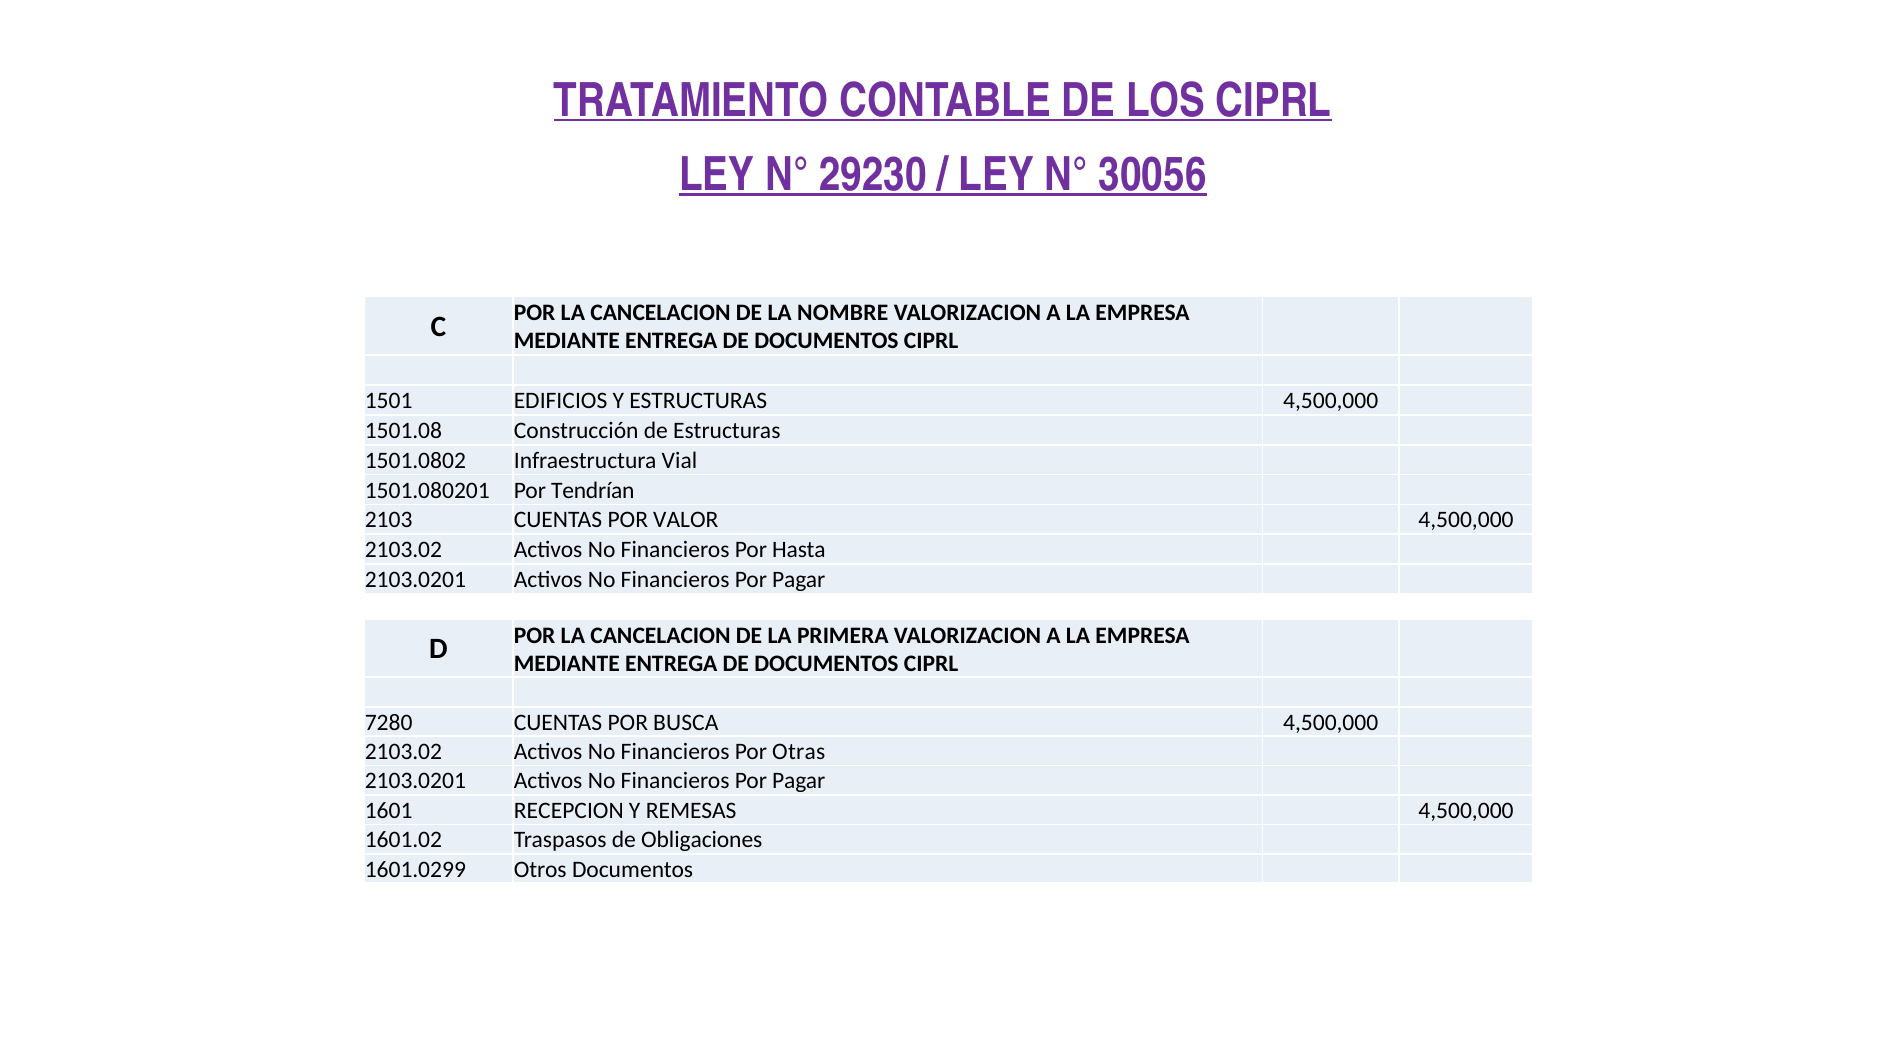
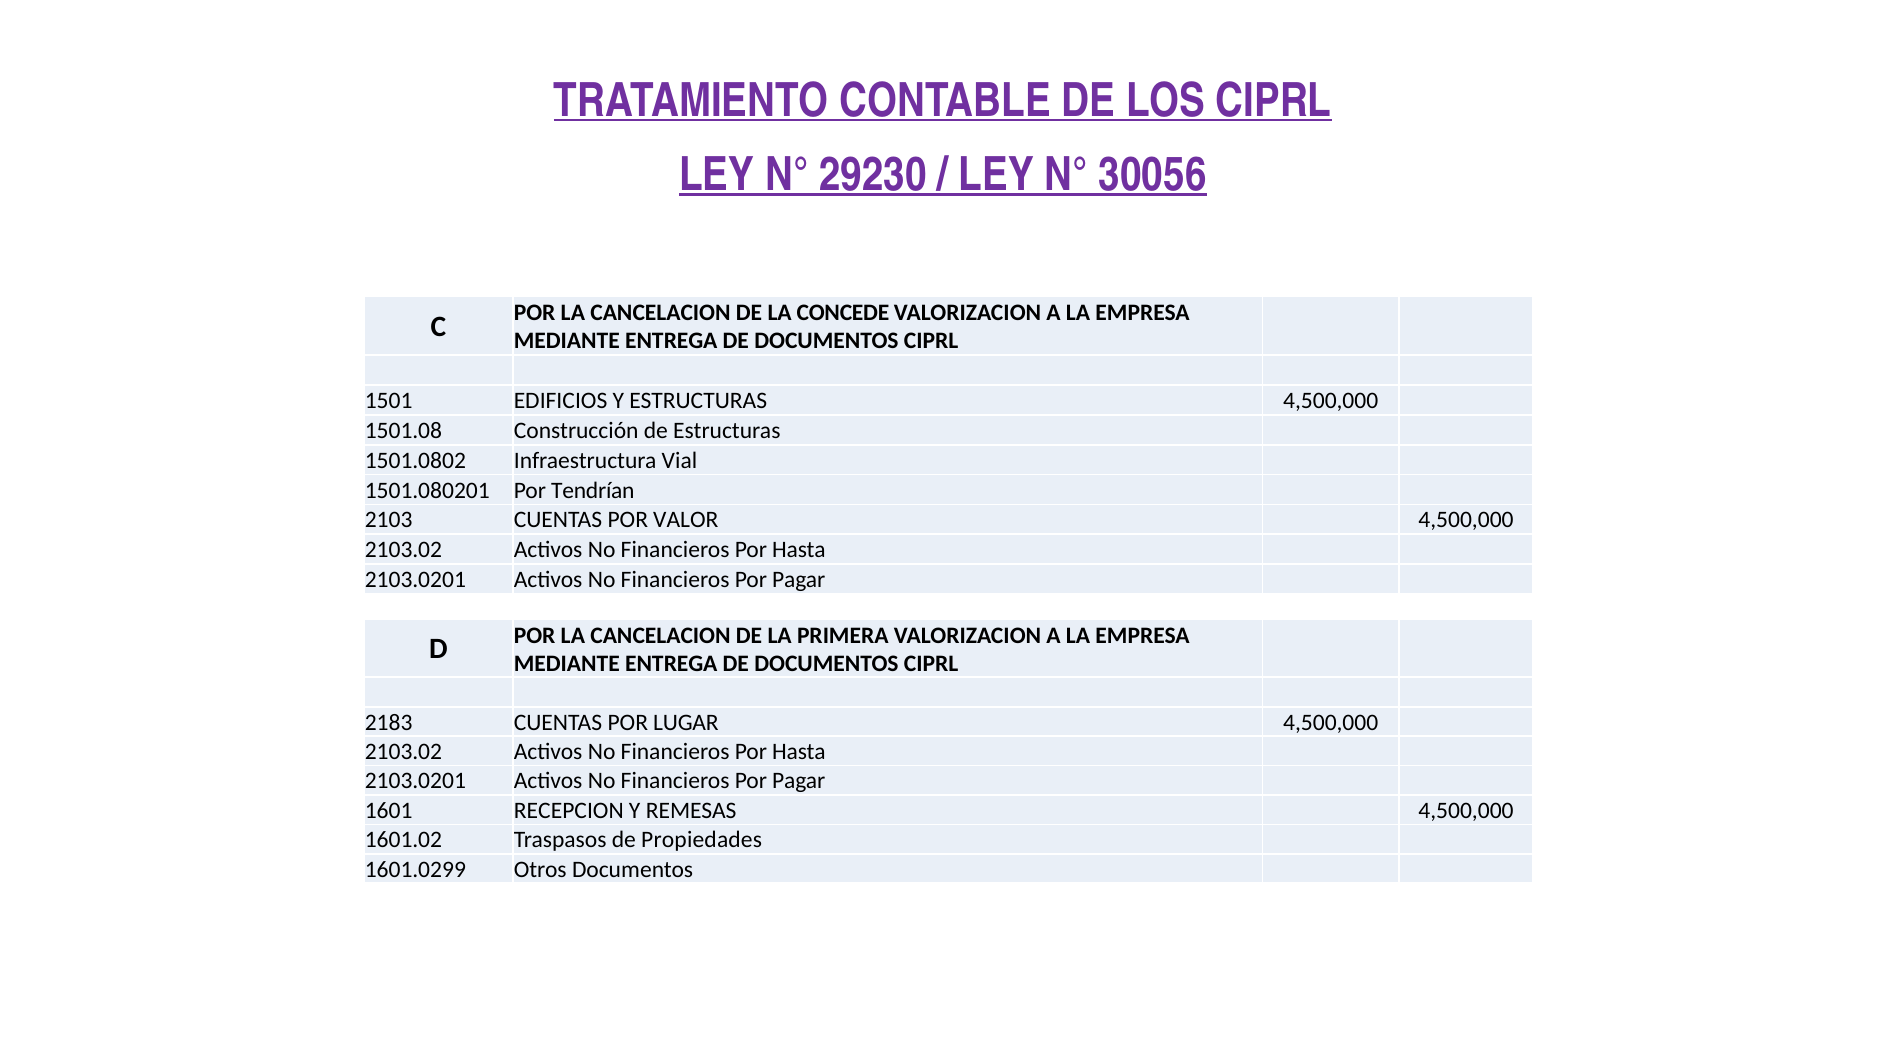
NOMBRE: NOMBRE -> CONCEDE (843, 312)
7280: 7280 -> 2183 (389, 722)
BUSCA: BUSCA -> LUGAR (686, 722)
Otras: Otras -> Hasta (799, 752)
Obligaciones: Obligaciones -> Propiedades (702, 840)
